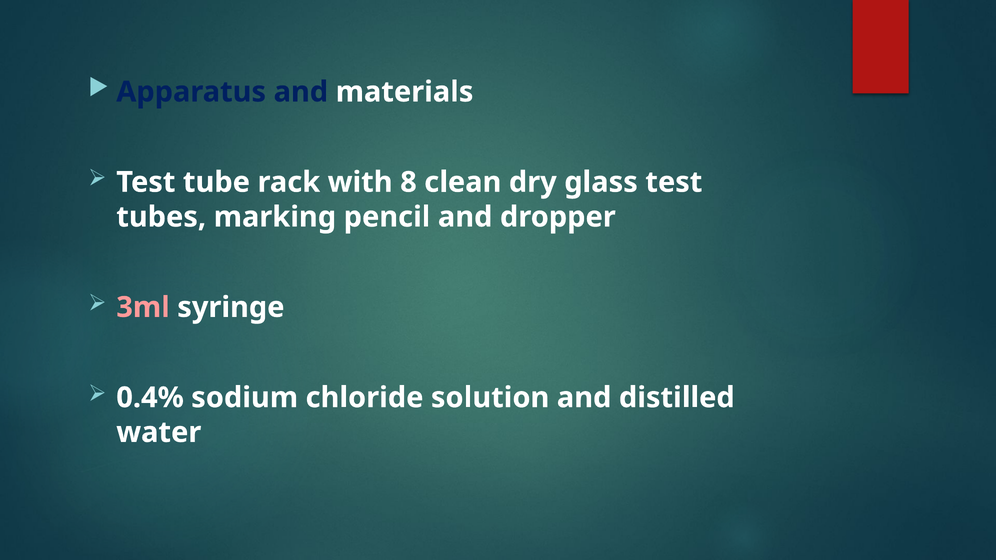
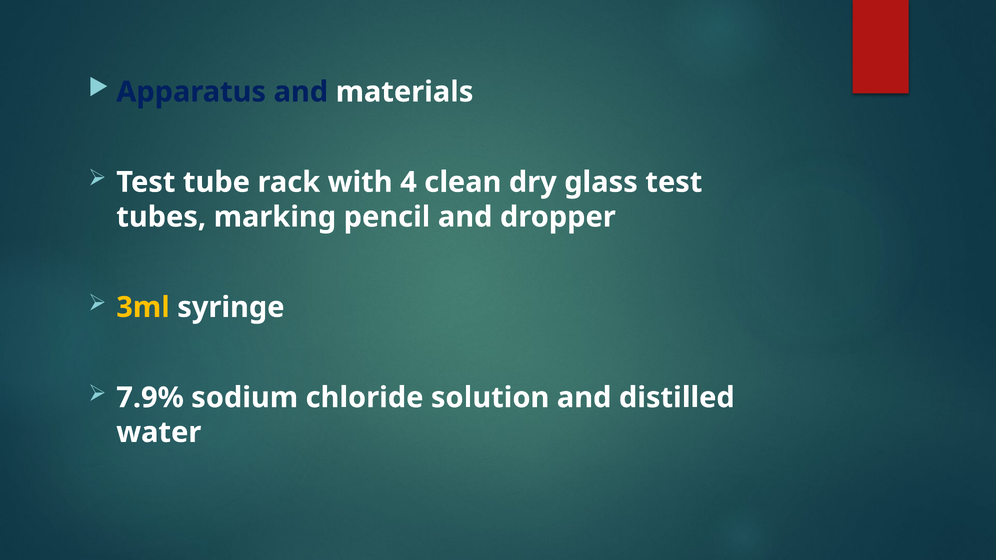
8: 8 -> 4 (408, 182)
3ml colour: pink -> yellow (143, 307)
0.4%: 0.4% -> 7.9% (150, 398)
